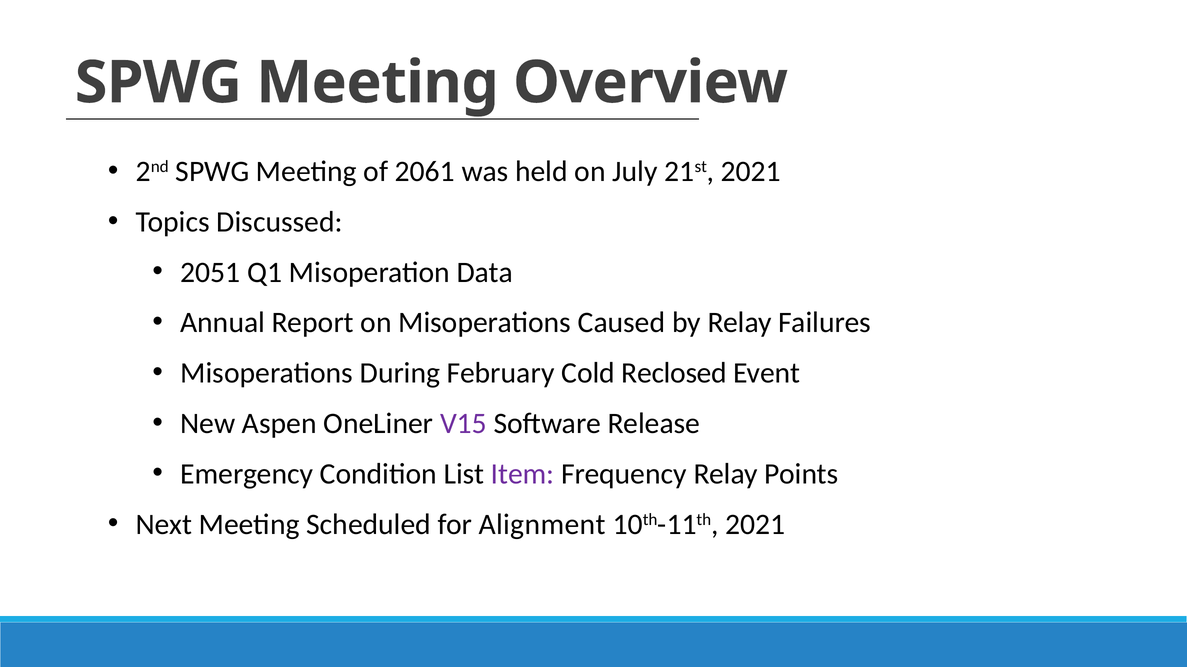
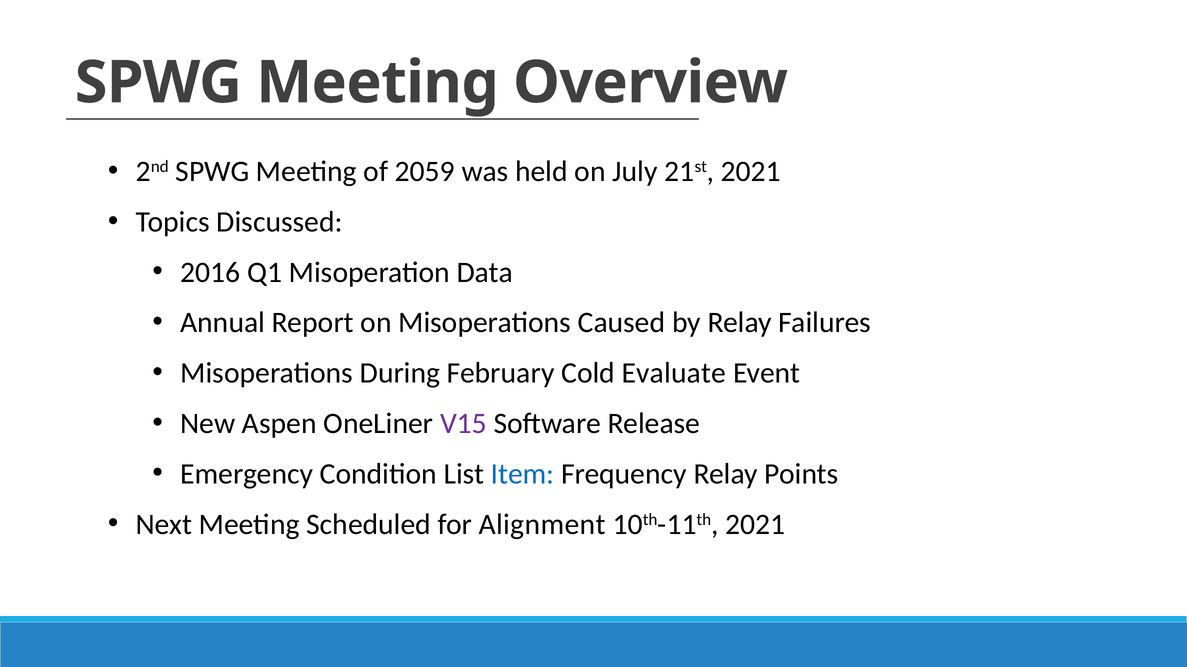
2061: 2061 -> 2059 (425, 172)
2051: 2051 -> 2016 (210, 273)
Reclosed: Reclosed -> Evaluate (674, 373)
Item colour: purple -> blue (523, 474)
